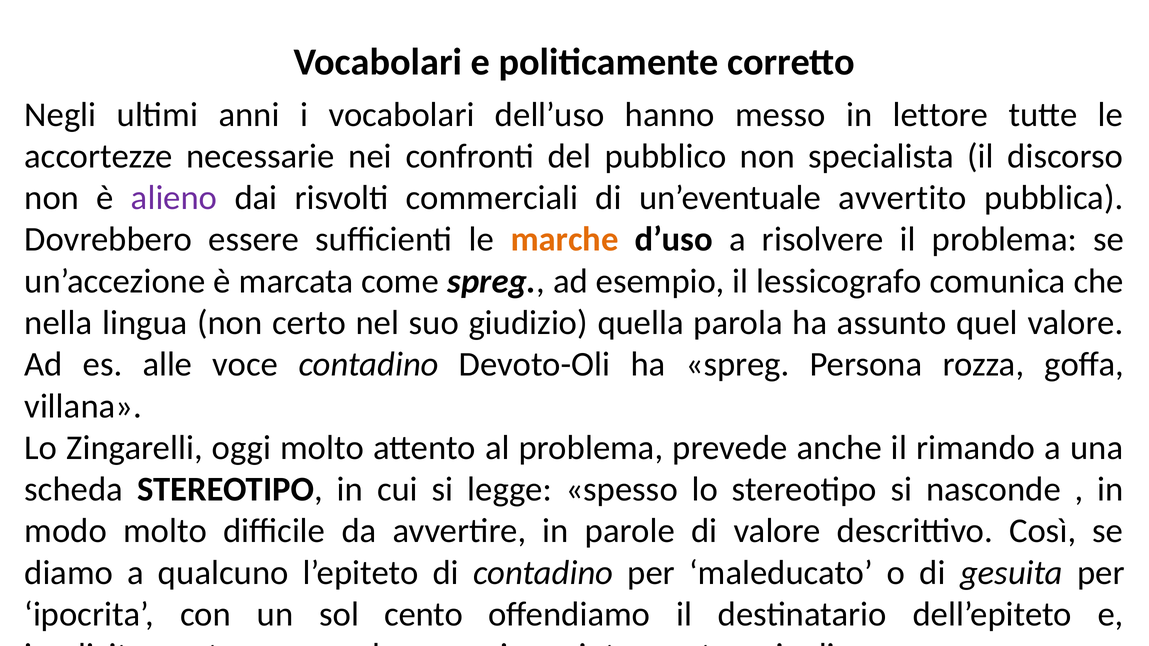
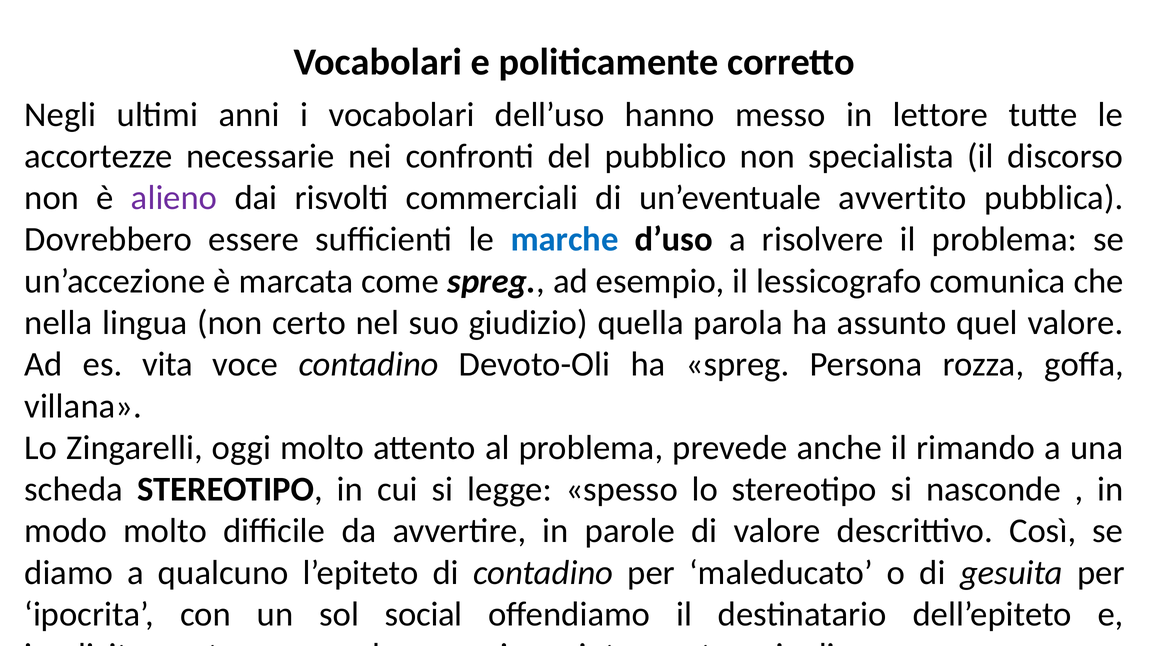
marche colour: orange -> blue (565, 240)
alle: alle -> vita (168, 365)
cento: cento -> social (424, 615)
